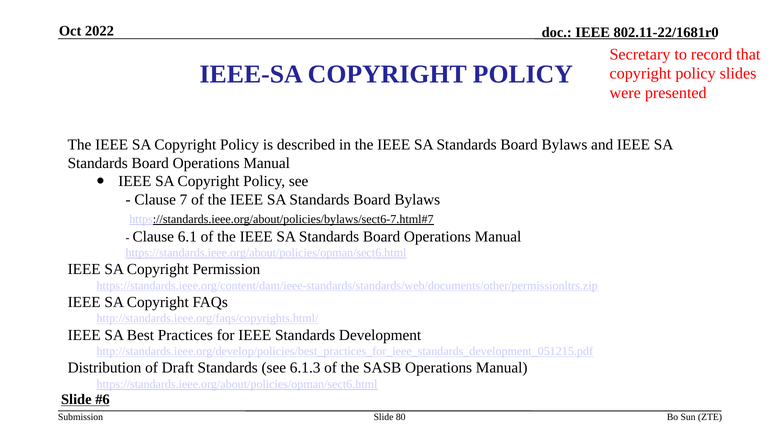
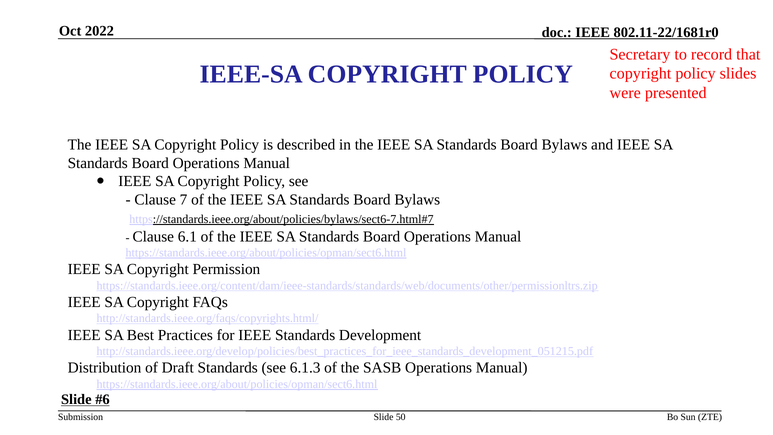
80: 80 -> 50 (401, 417)
